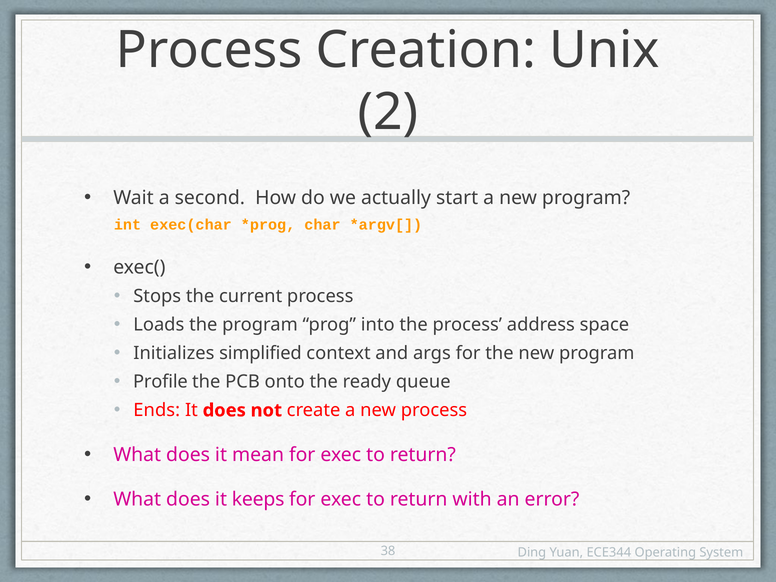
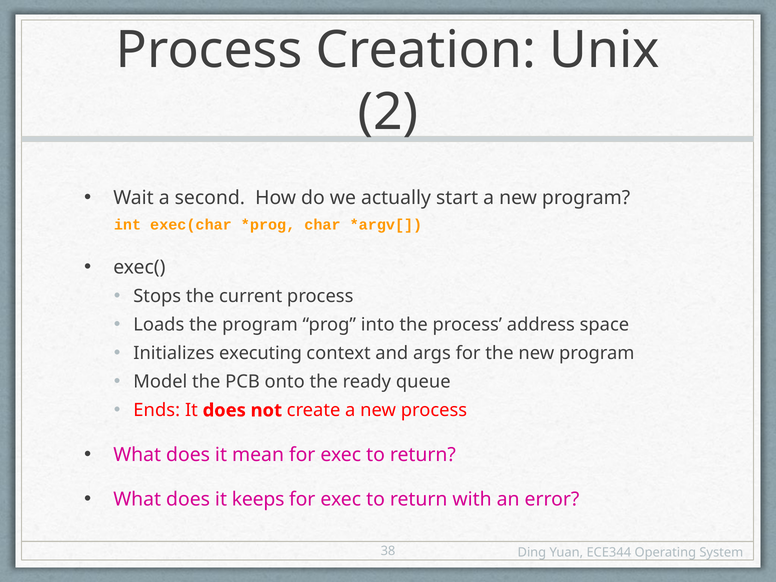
simplified: simplified -> executing (260, 353)
Profile: Profile -> Model (160, 382)
